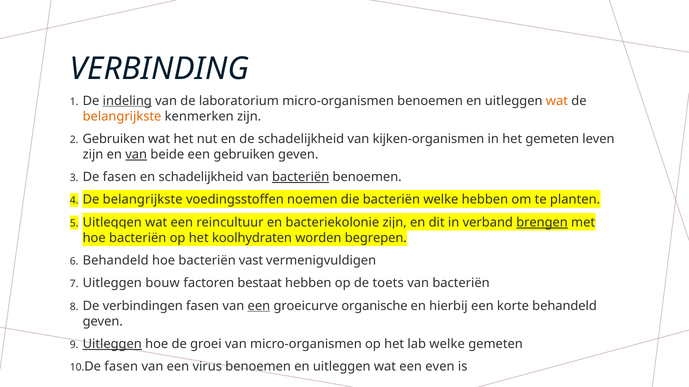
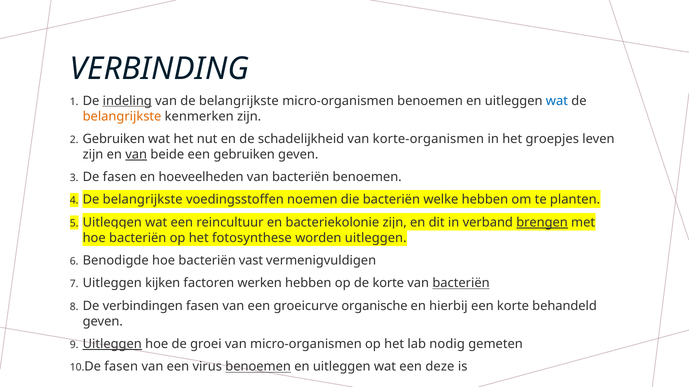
van de laboratorium: laboratorium -> belangrijkste (239, 101)
wat colour: orange -> blue (557, 101)
kijken-organismen: kijken-organismen -> korte-organismen (428, 139)
het gemeten: gemeten -> groepjes (552, 139)
en schadelijkheid: schadelijkheid -> hoeveelheden (201, 177)
bacteriën underline: present -> none (301, 177)
koolhydraten: koolhydraten -> fotosynthese (252, 238)
worden begrepen: begrepen -> uitleggen (376, 238)
Behandeld: Behandeld -> Benodigde (116, 261)
bouw: bouw -> kijken (163, 284)
bestaat: bestaat -> werken (260, 284)
de toets: toets -> korte (388, 284)
bacteriën underline: none -> present (461, 284)
een underline: present -> none (259, 306)
lab welke: welke -> nodig (447, 344)
benoemen underline: none -> present (258, 367)
even: even -> deze (440, 367)
